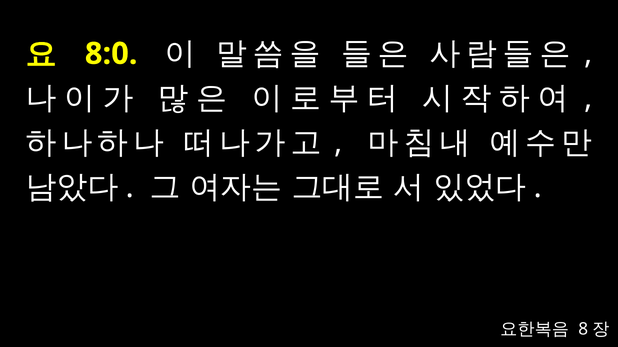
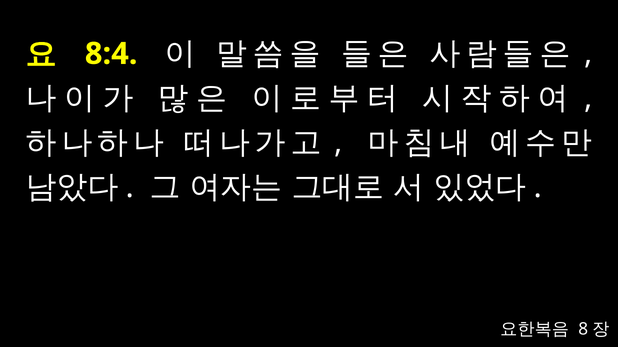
8:0: 8:0 -> 8:4 (111, 54)
